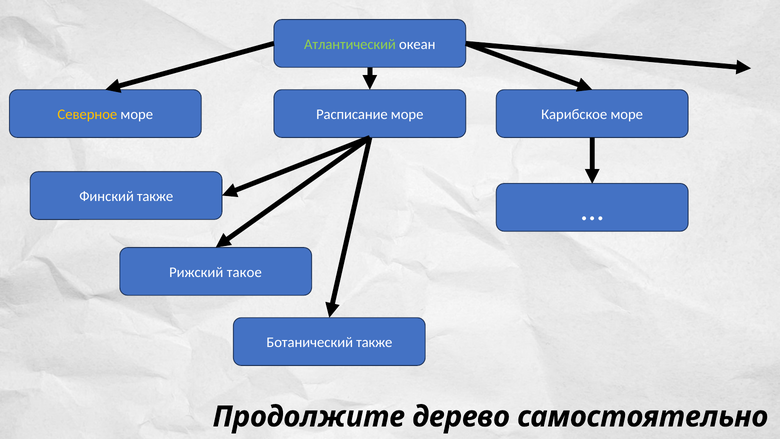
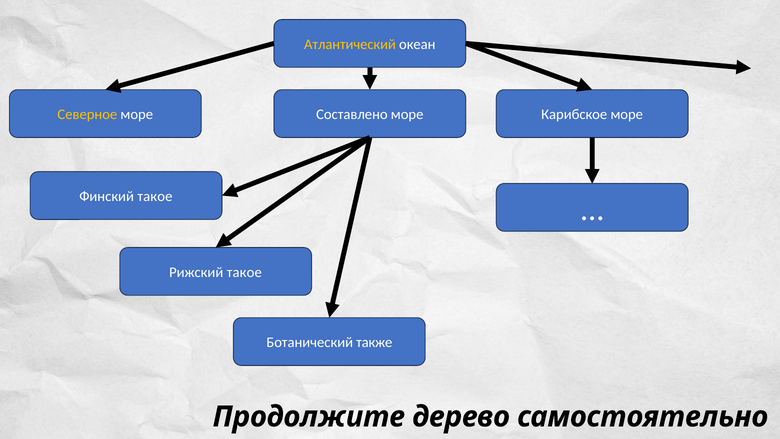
Атлантический colour: light green -> yellow (350, 44)
Расписание: Расписание -> Составлено (352, 115)
Финский также: также -> такое (155, 196)
